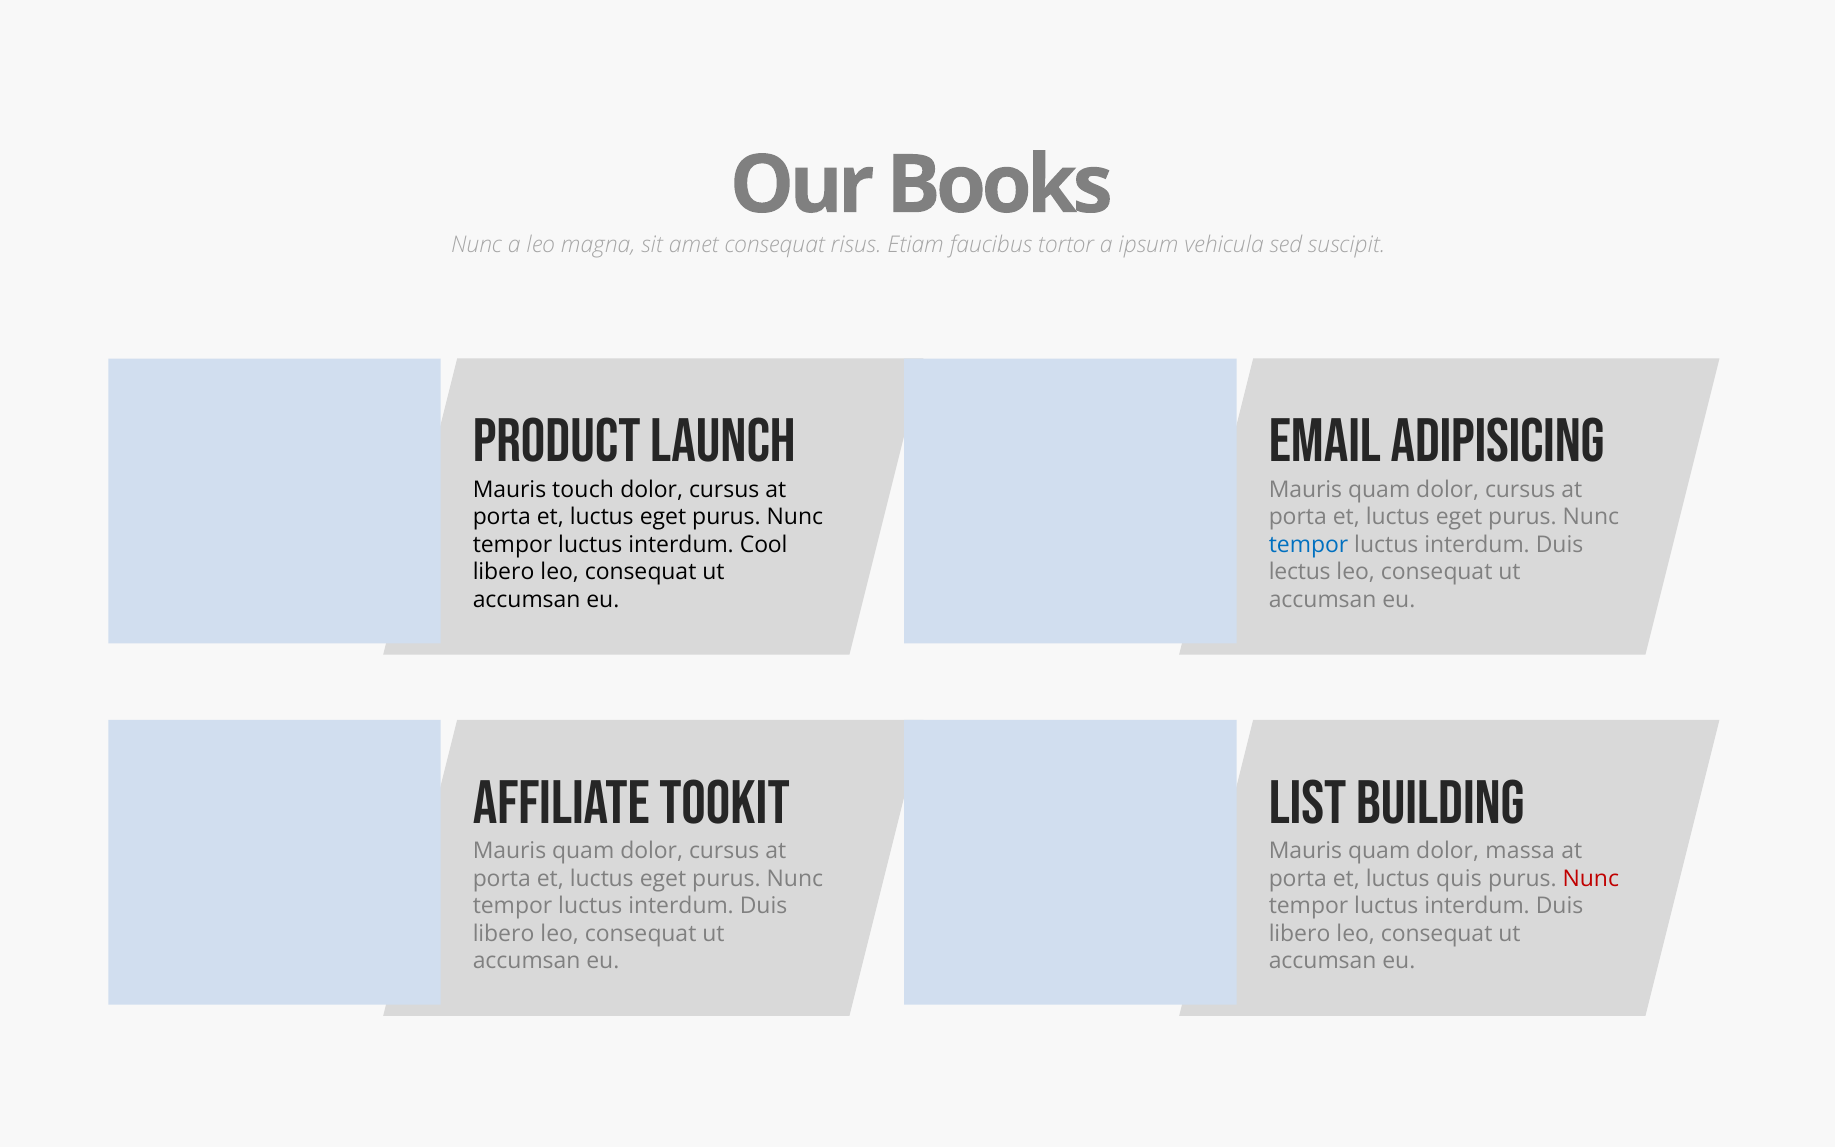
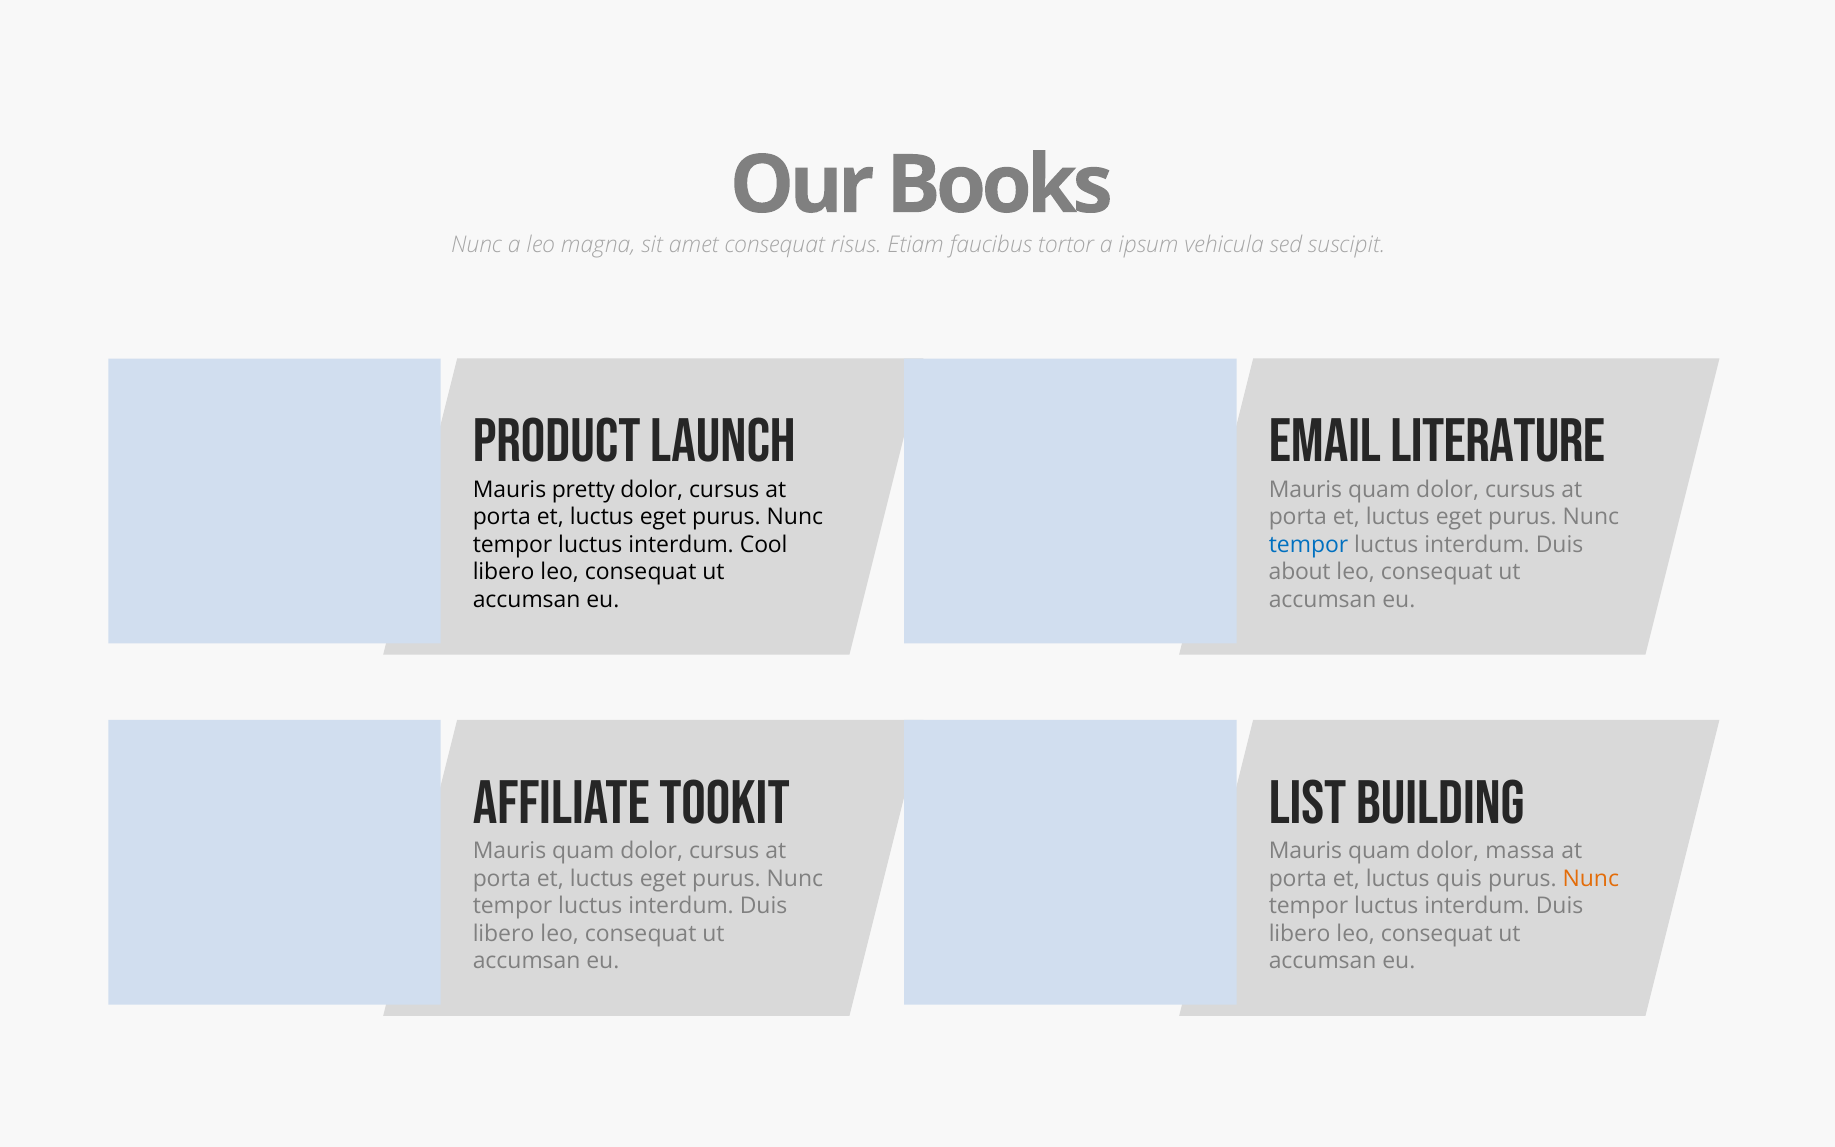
ADIPISICING: ADIPISICING -> LITERATURE (1498, 442)
touch: touch -> pretty (583, 489)
lectus: lectus -> about (1300, 572)
Nunc colour: red -> orange (1591, 878)
